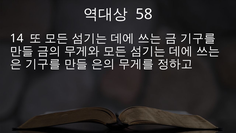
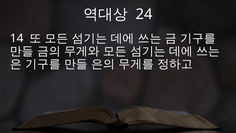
58: 58 -> 24 (144, 14)
